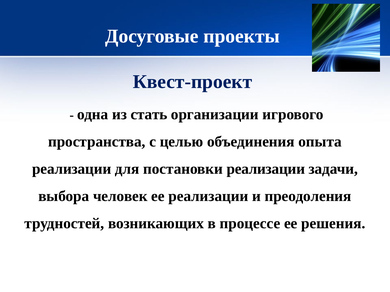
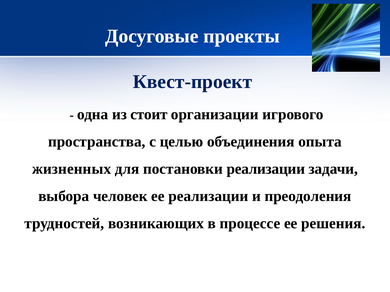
стать: стать -> стоит (149, 114)
реализации: реализации -> жизненных (72, 169)
